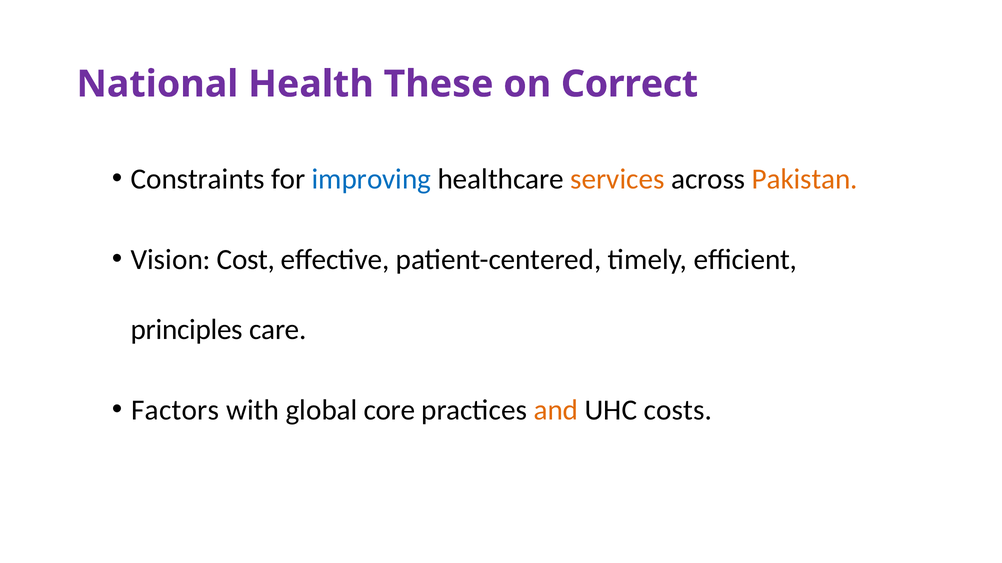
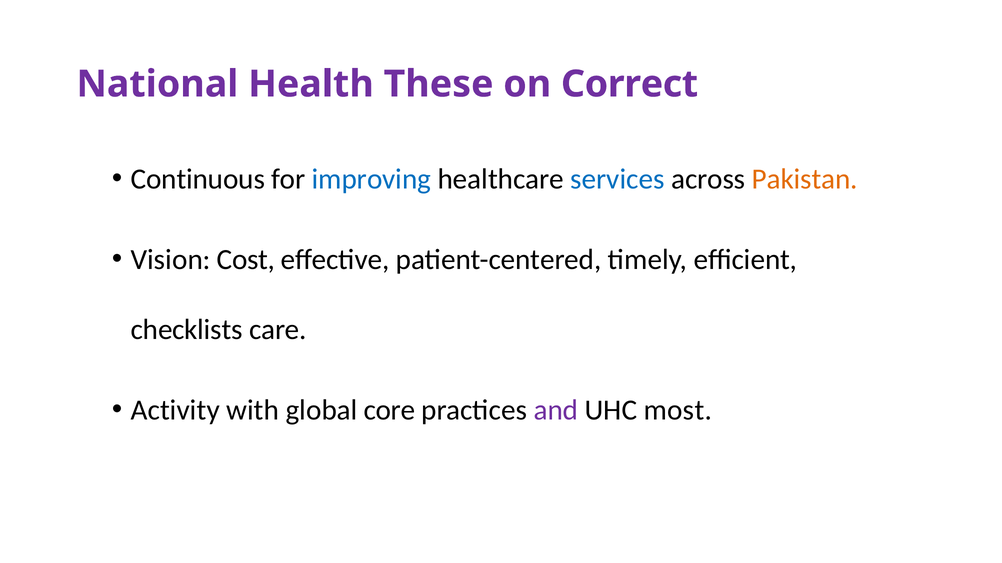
Constraints: Constraints -> Continuous (198, 179)
services colour: orange -> blue (617, 179)
principles: principles -> checklists (187, 330)
Factors: Factors -> Activity (175, 411)
and colour: orange -> purple (556, 411)
costs: costs -> most (678, 411)
